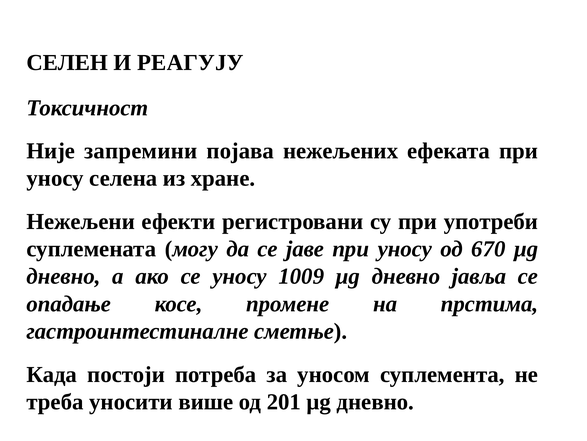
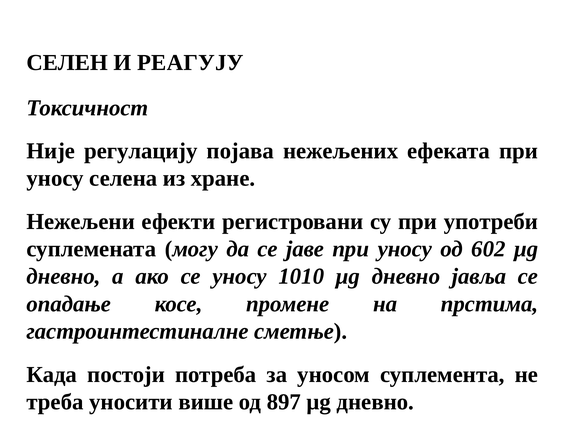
запремини: запремини -> регулацију (141, 151)
670: 670 -> 602 (488, 249)
1009: 1009 -> 1010 (301, 276)
201: 201 -> 897 (284, 401)
